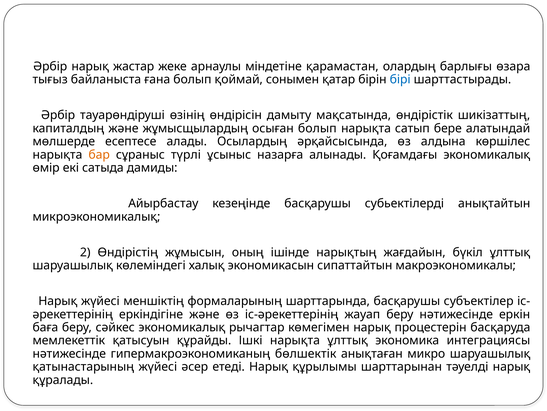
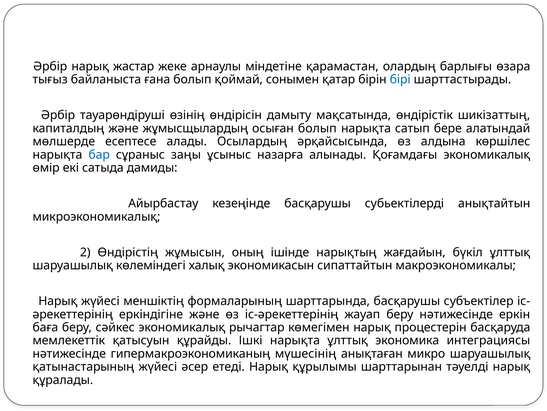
бар colour: orange -> blue (99, 154)
түрлі: түрлі -> заңы (186, 154)
бөлшектік: бөлшектік -> мүшесінің (306, 353)
